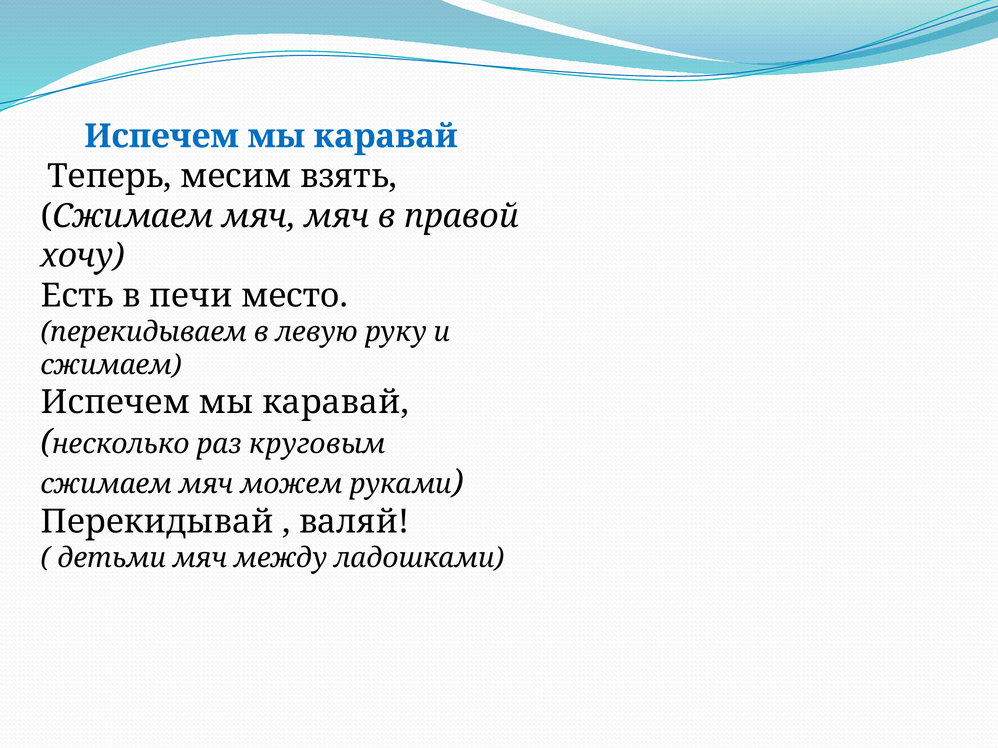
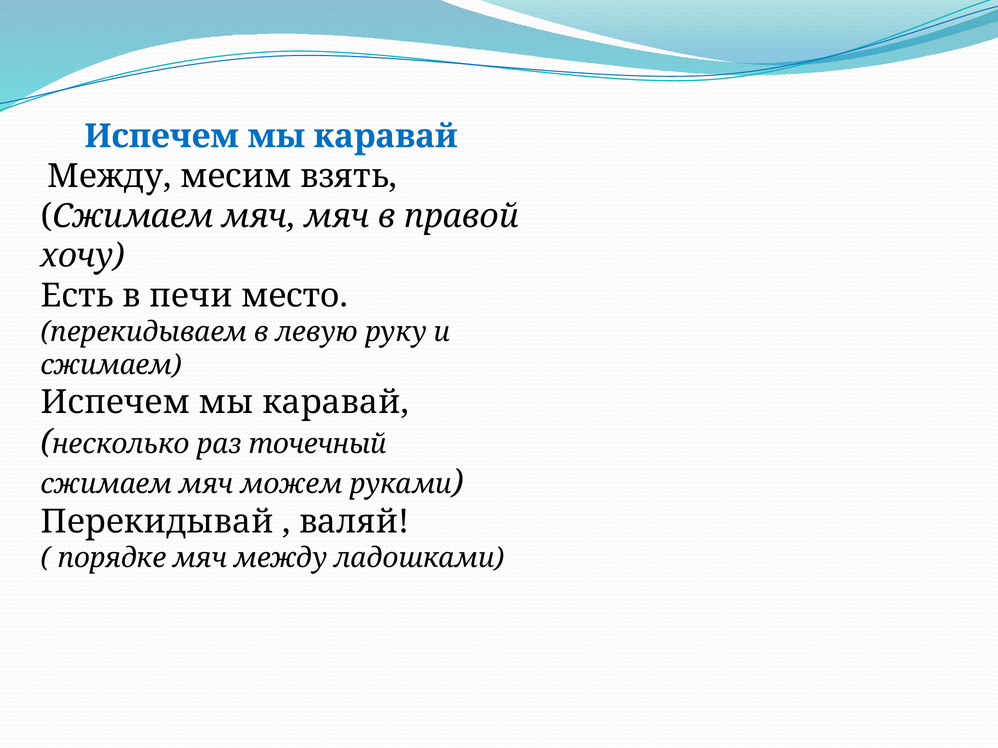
Теперь: Теперь -> Между (109, 176)
круговым: круговым -> точечный (318, 444)
детьми: детьми -> порядке (112, 558)
